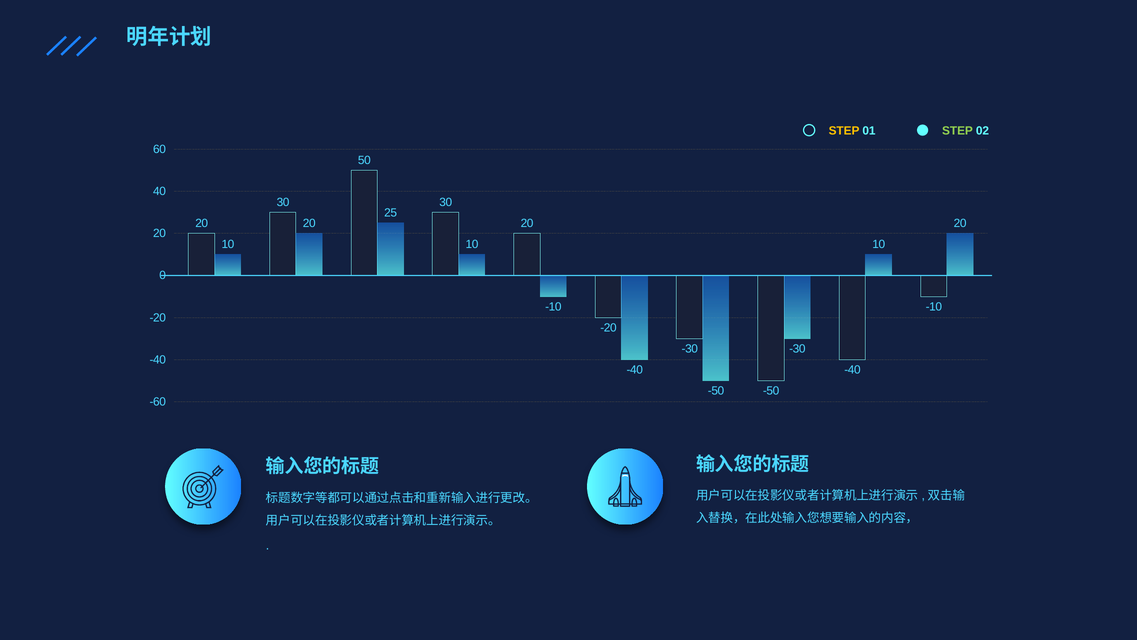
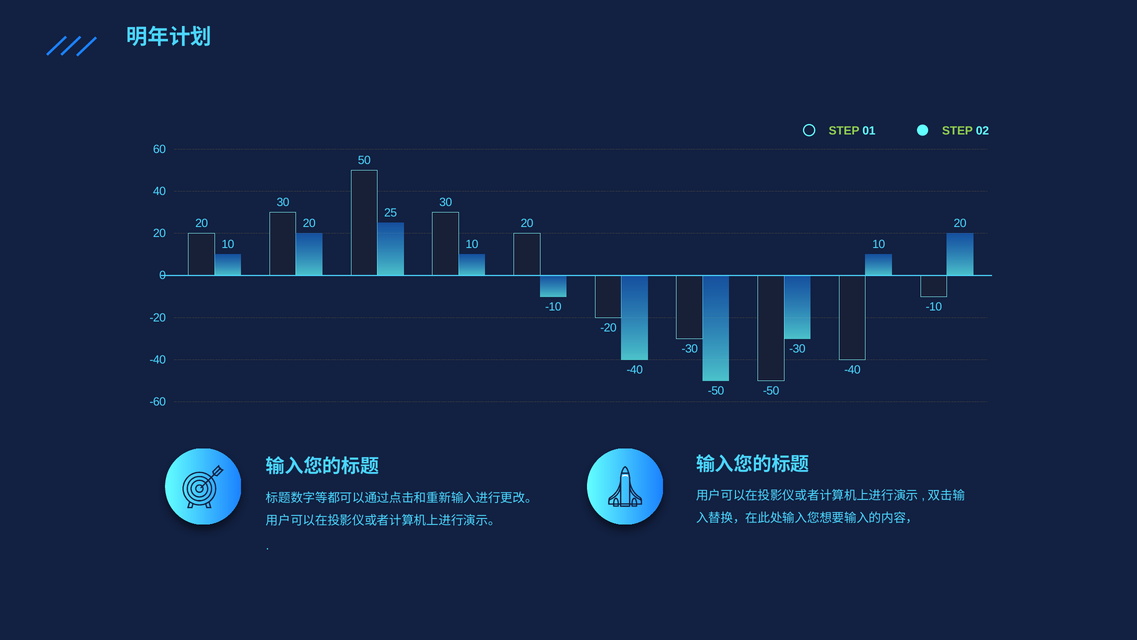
STEP colour: yellow -> light green (844, 131)
